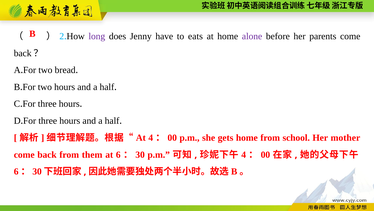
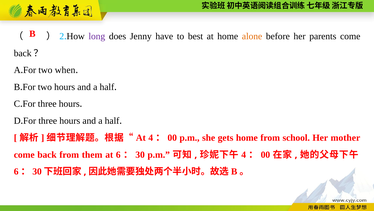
eats: eats -> best (195, 36)
alone colour: purple -> orange (252, 36)
bread: bread -> when (65, 70)
